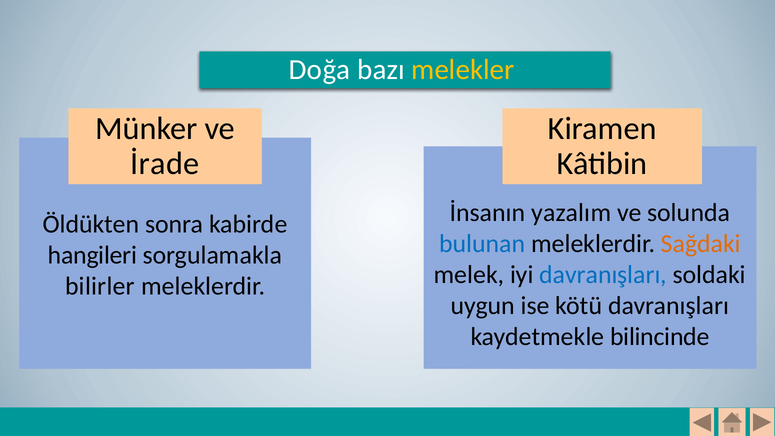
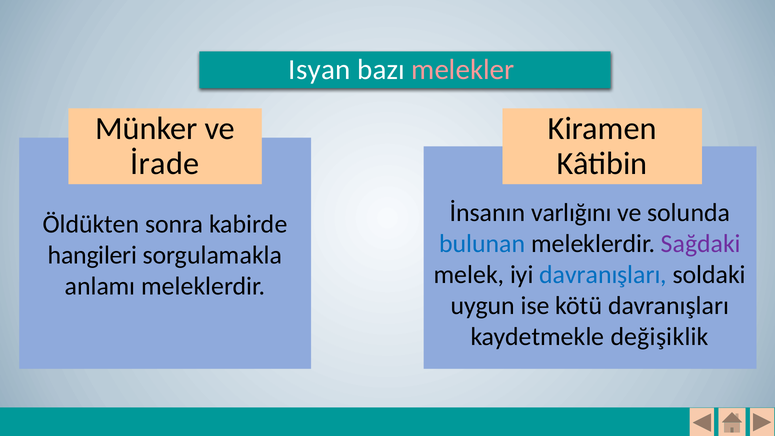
Doğa: Doğa -> Isyan (320, 70)
melekler colour: yellow -> pink (463, 70)
yazalım: yazalım -> varlığını (571, 213)
Sağdaki colour: orange -> purple (701, 244)
bilirler: bilirler -> anlamı (100, 286)
bilincinde: bilincinde -> değişiklik (660, 337)
